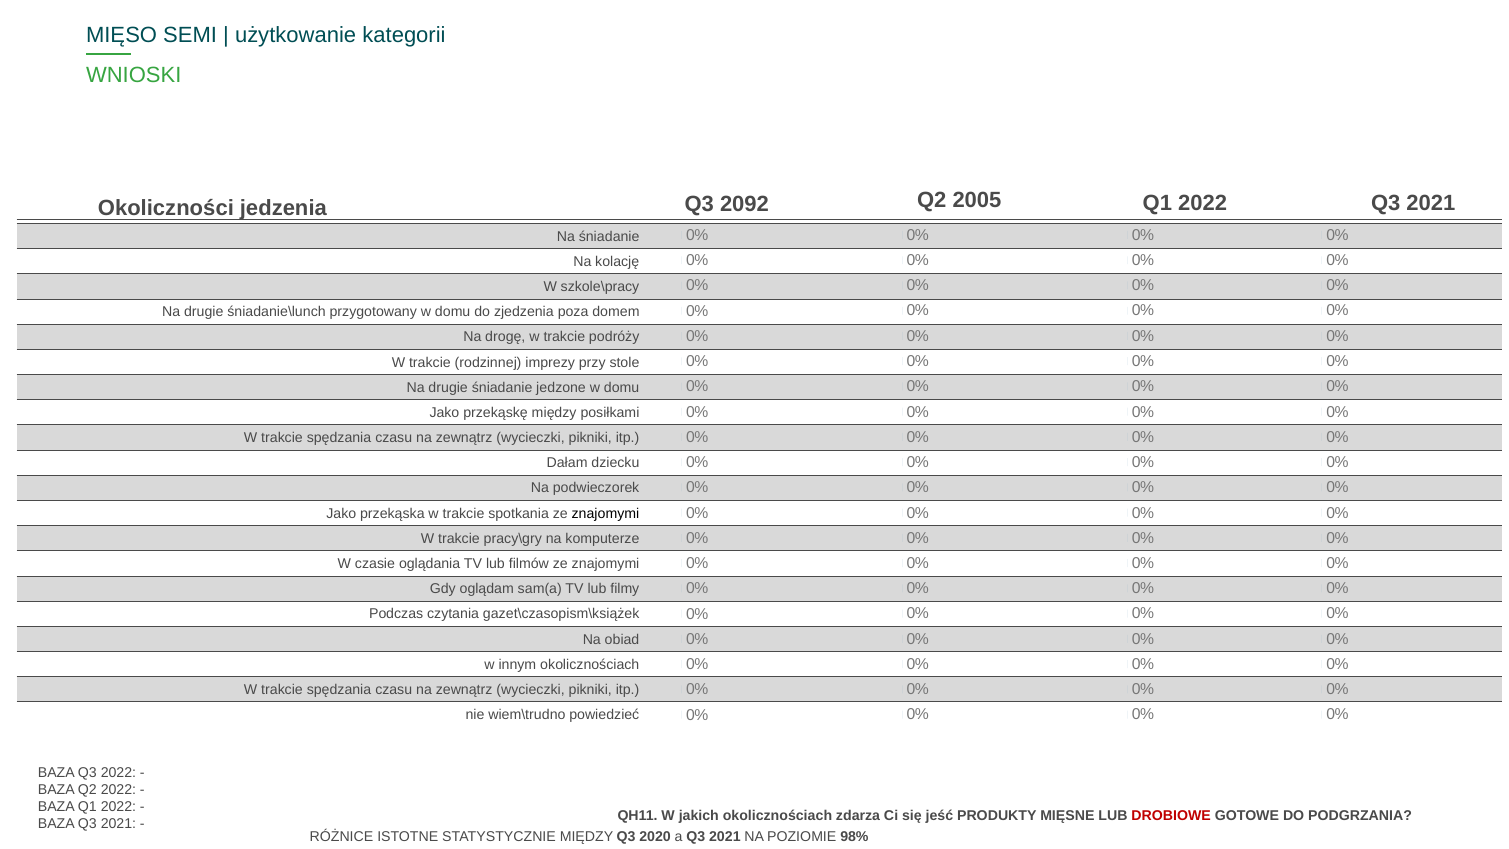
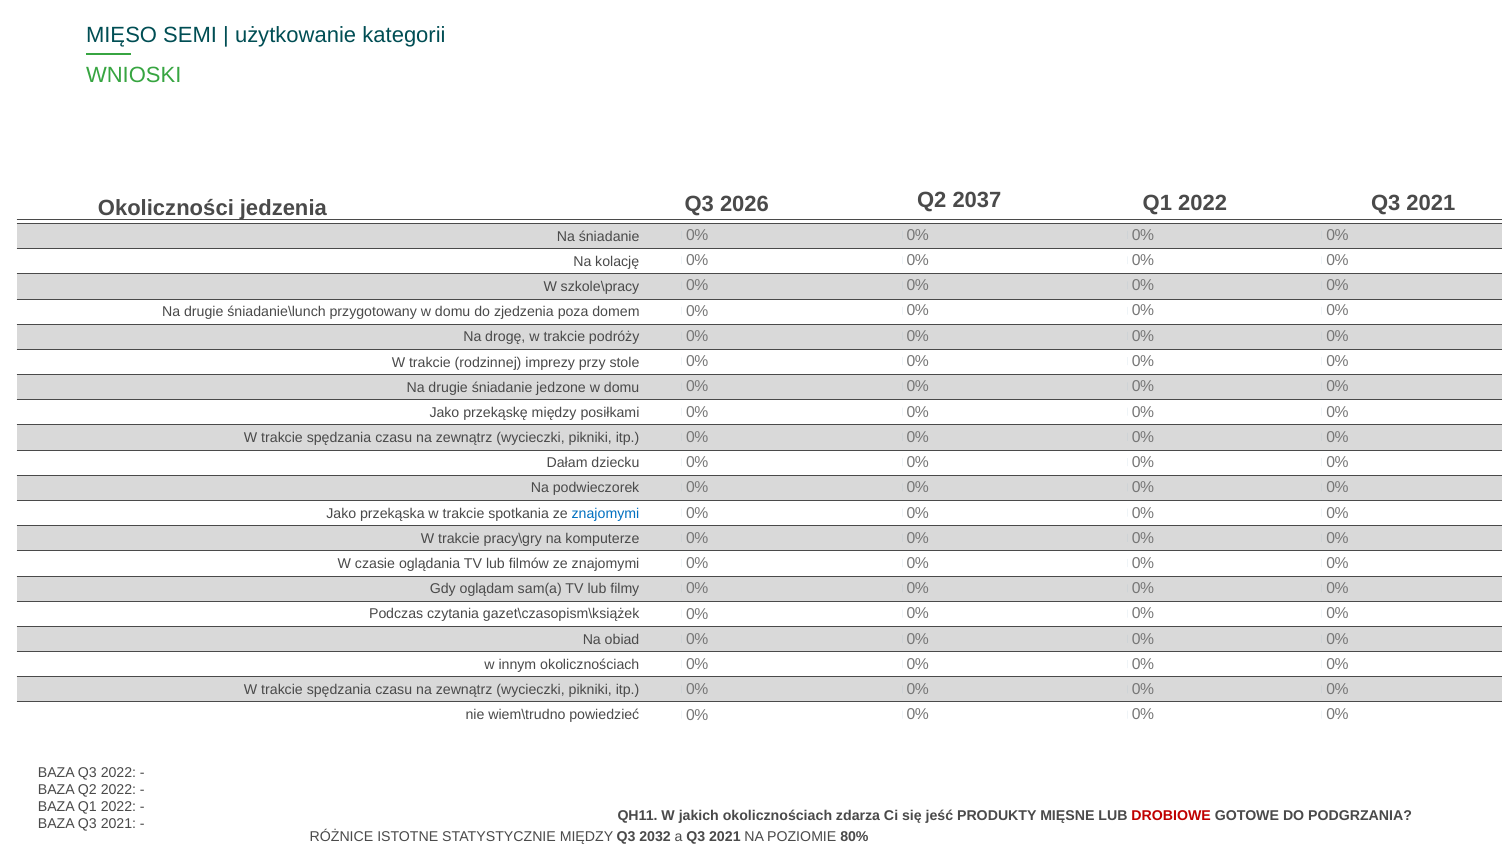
2005: 2005 -> 2037 (977, 200)
2092: 2092 -> 2026 (744, 205)
znajomymi colour: black -> blue (605, 513)
2020: 2020 -> 2032 (655, 837)
98%: 98% -> 80% (854, 837)
